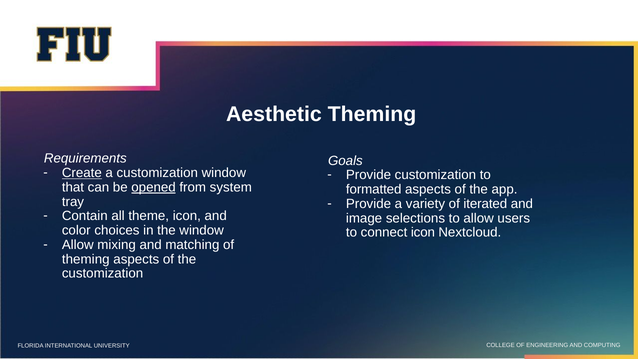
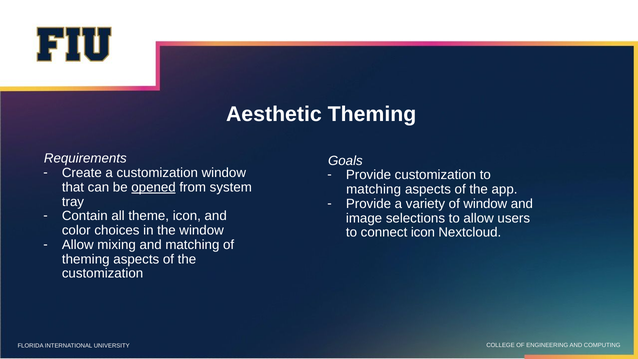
Create underline: present -> none (82, 173)
formatted: formatted -> matching (374, 189)
of iterated: iterated -> window (485, 204)
